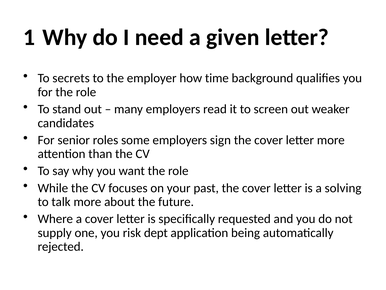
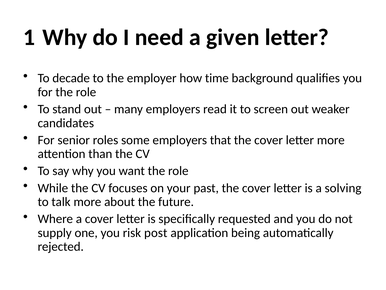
secrets: secrets -> decade (71, 78)
sign: sign -> that (221, 140)
dept: dept -> post (156, 232)
